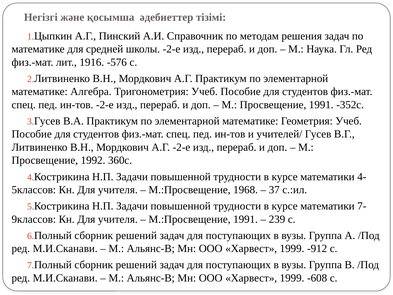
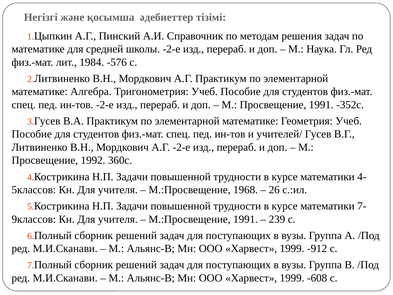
1916: 1916 -> 1984 (92, 62)
37: 37 -> 26 (274, 190)
